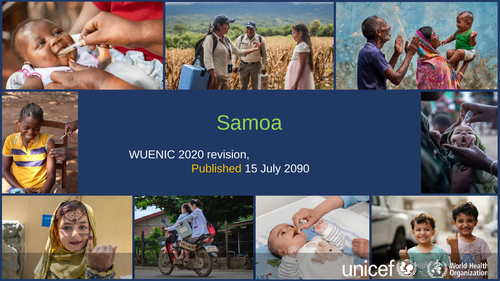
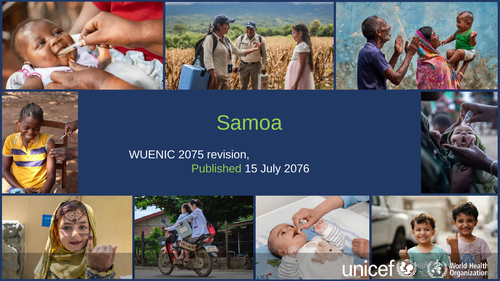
2020: 2020 -> 2075 (191, 155)
Published colour: yellow -> light green (216, 169)
2090: 2090 -> 2076 (297, 169)
